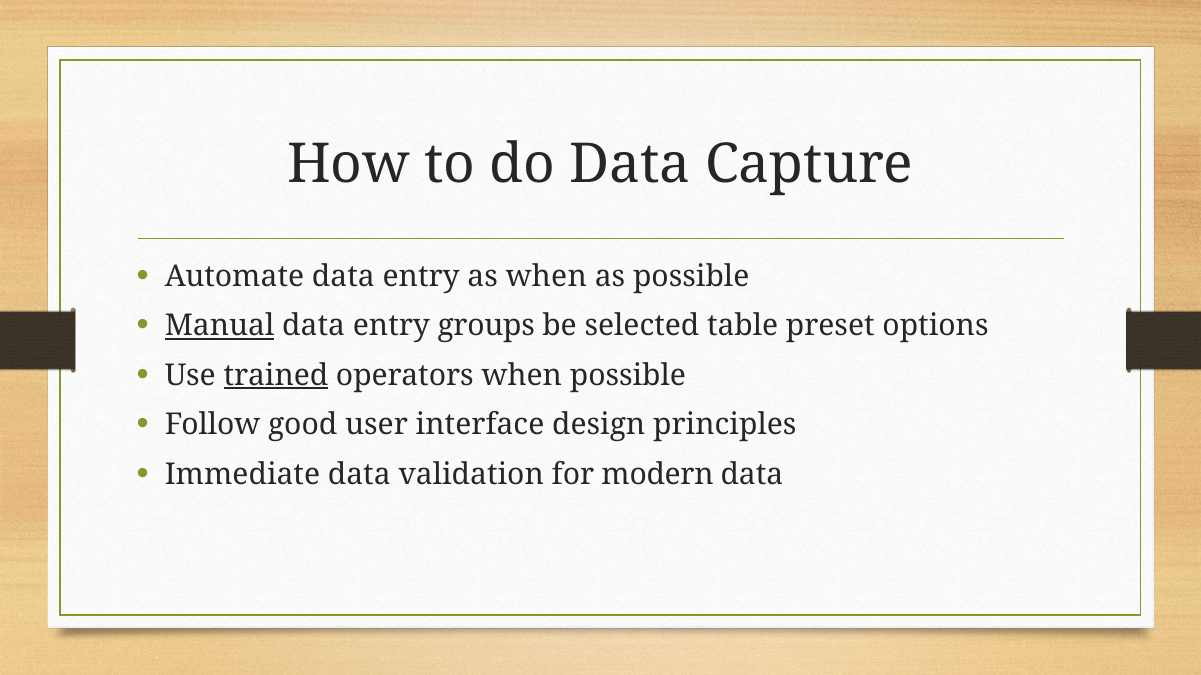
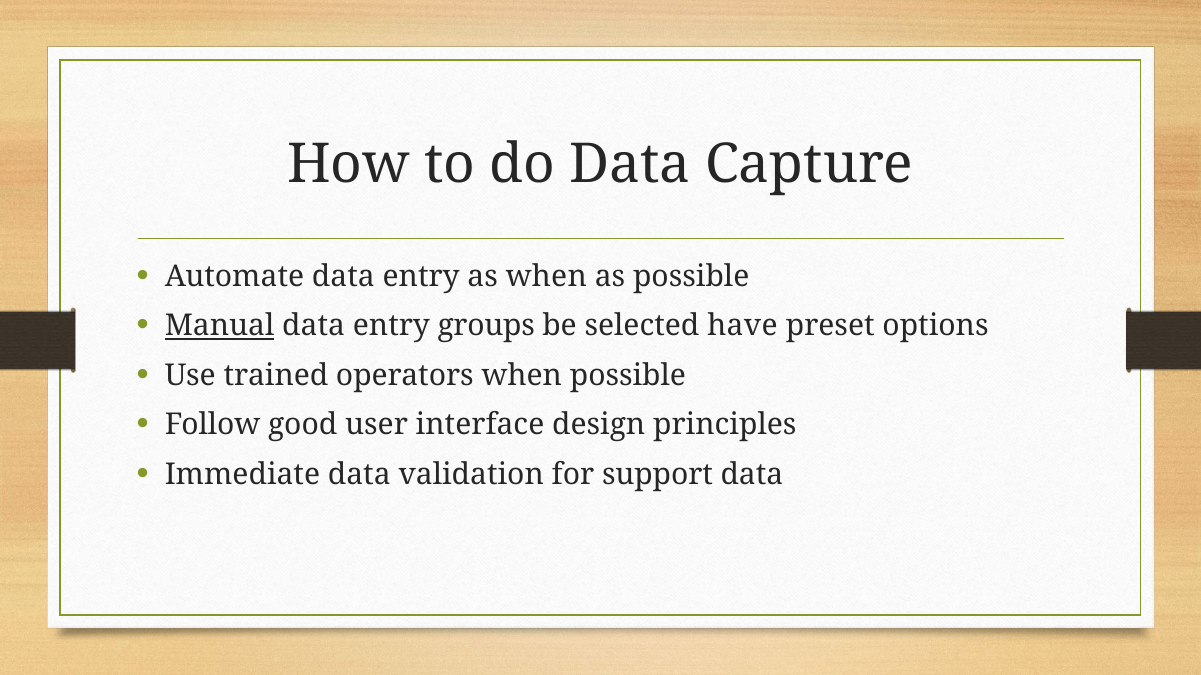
table: table -> have (742, 326)
trained underline: present -> none (276, 376)
modern: modern -> support (657, 475)
